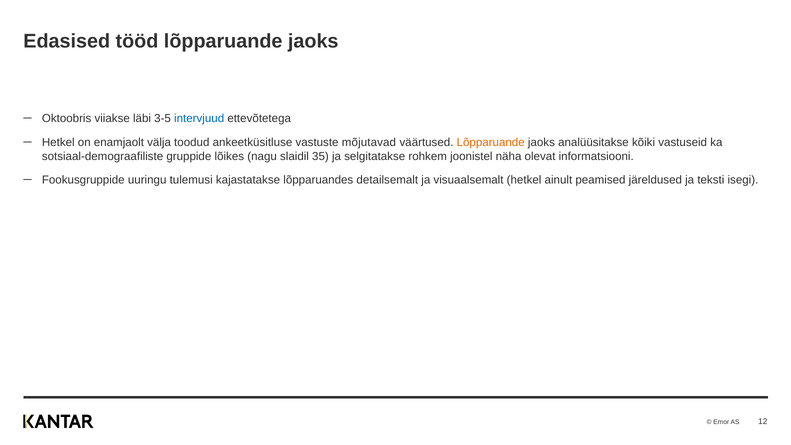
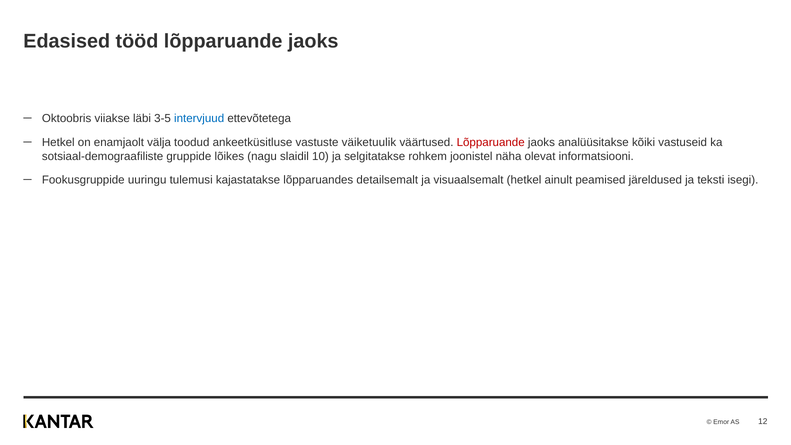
mõjutavad: mõjutavad -> väiketuulik (369, 142)
Lõpparuande colour: orange -> red (491, 142)
35: 35 -> 10 (320, 156)
